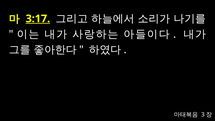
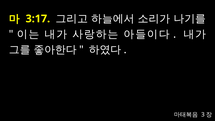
3:17 underline: present -> none (38, 19)
